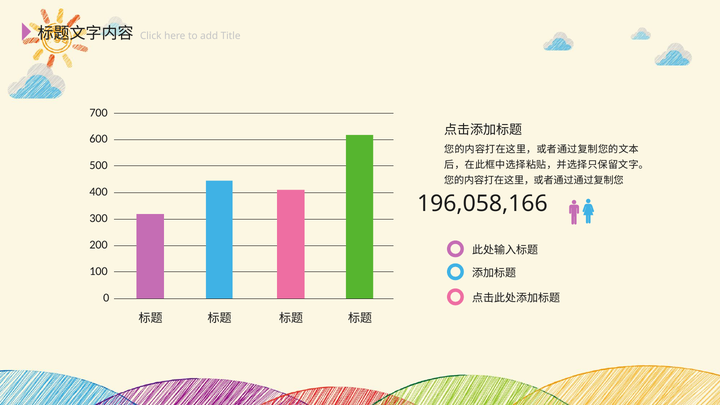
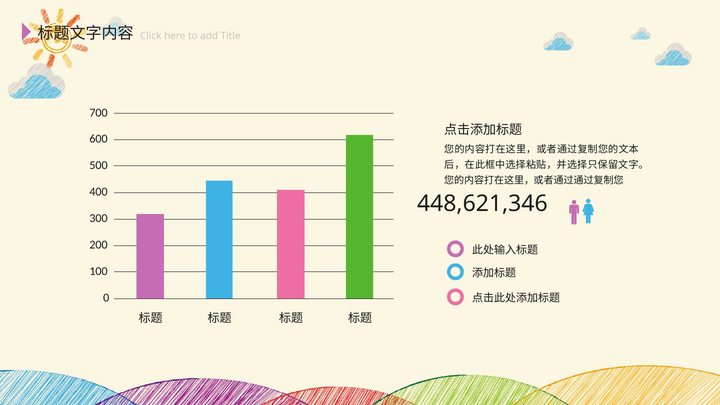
196,058,166: 196,058,166 -> 448,621,346 (482, 204)
